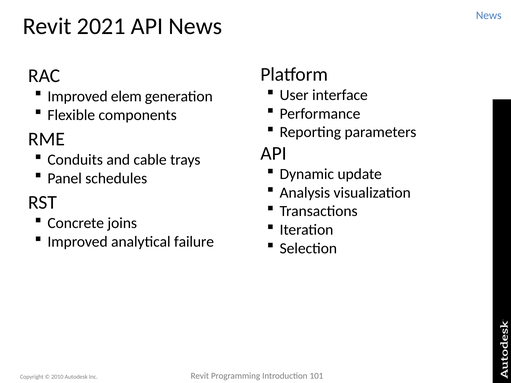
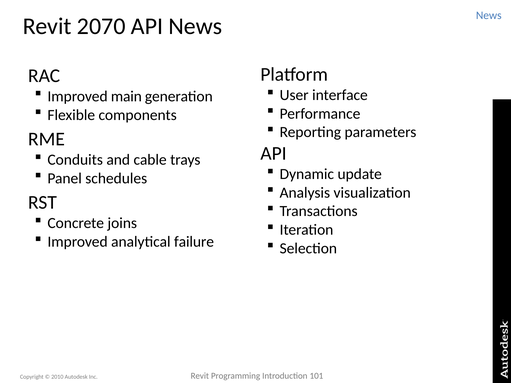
2021: 2021 -> 2070 (101, 26)
elem: elem -> main (126, 96)
